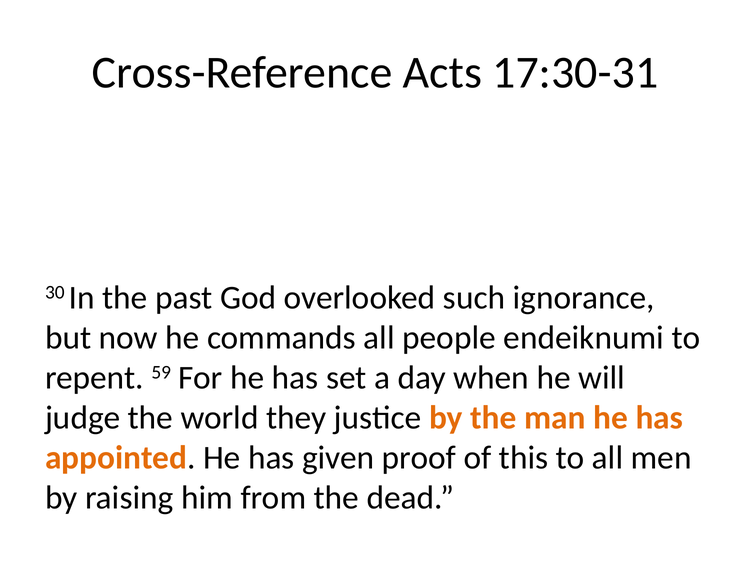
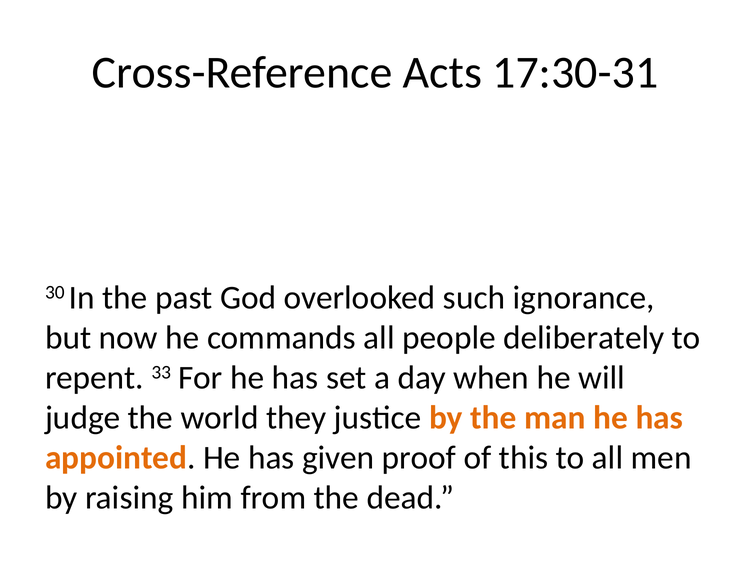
endeiknumi: endeiknumi -> deliberately (584, 338)
59: 59 -> 33 (161, 373)
